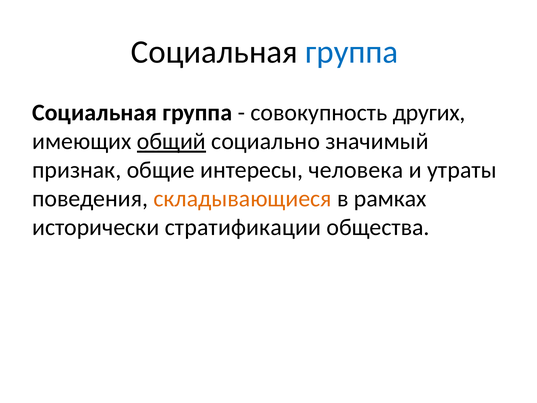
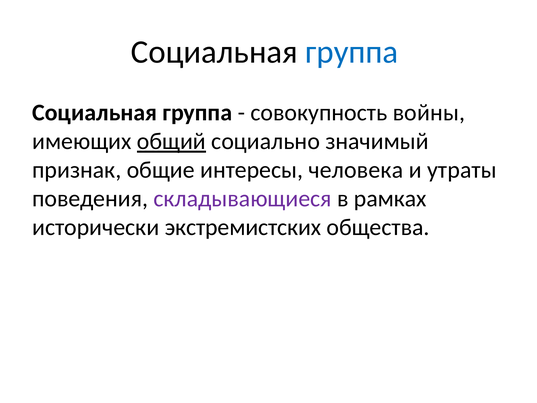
других: других -> войны (429, 113)
складывающиеся colour: orange -> purple (243, 199)
стратификации: стратификации -> экстремистских (243, 227)
